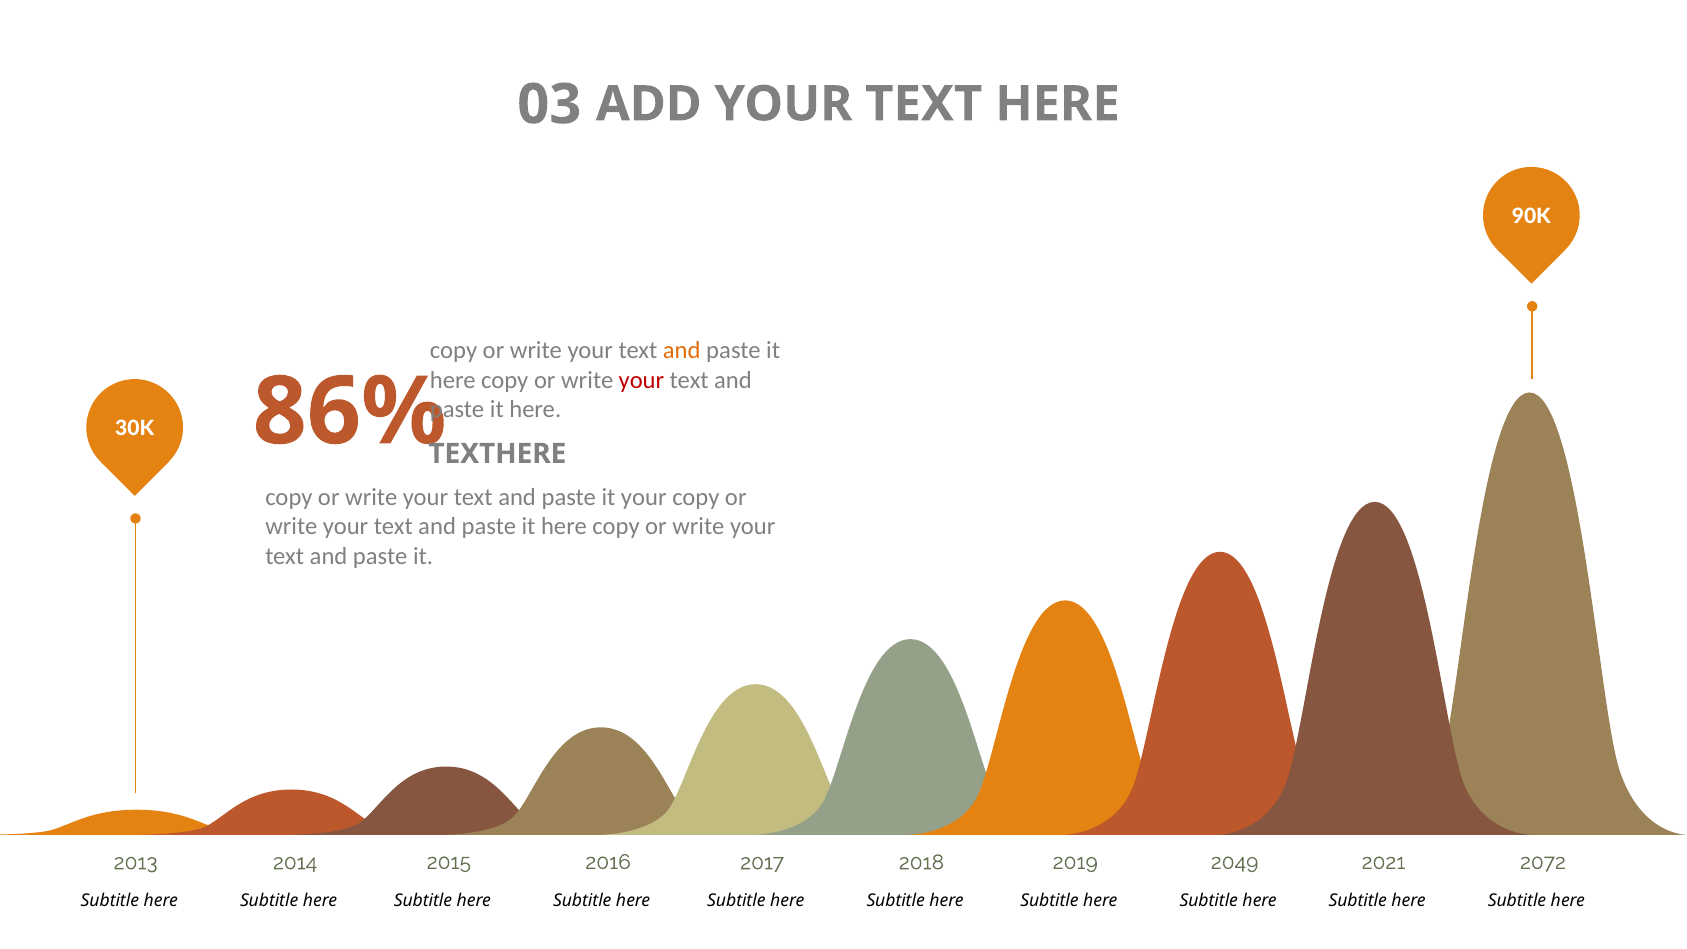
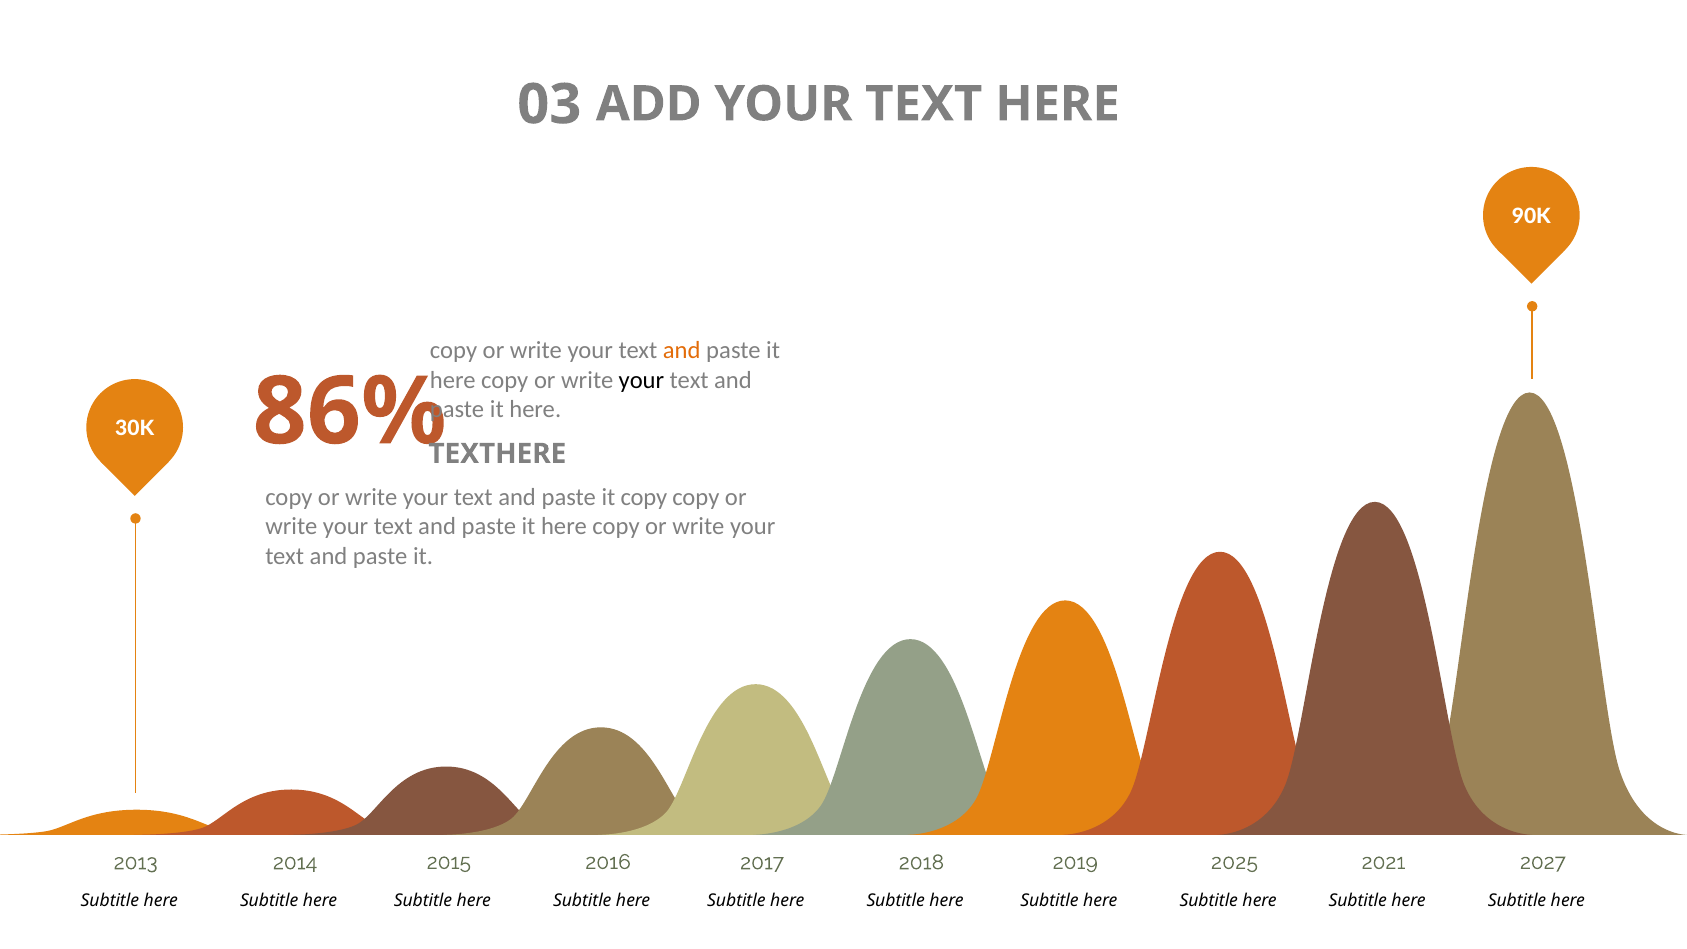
your colour: red -> black (641, 380)
it your: your -> copy (644, 497)
2049: 2049 -> 2025 (1234, 862)
2072: 2072 -> 2027 (1543, 862)
